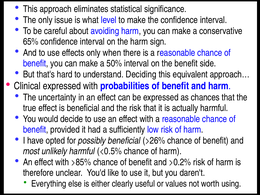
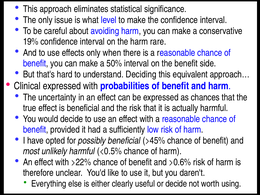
65%: 65% -> 19% (31, 42)
sign: sign -> rare (158, 42)
>26%: >26% -> >45% (154, 141)
>85%: >85% -> >22% (81, 162)
>0.2%: >0.2% -> >0.6% (180, 162)
or values: values -> decide (176, 184)
